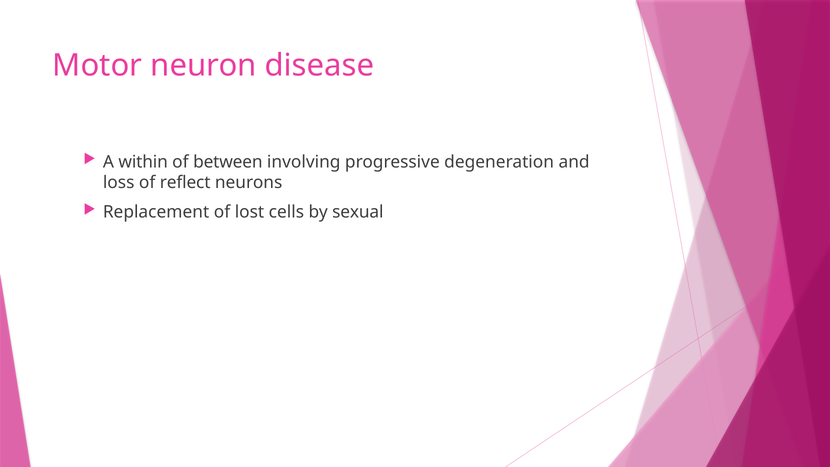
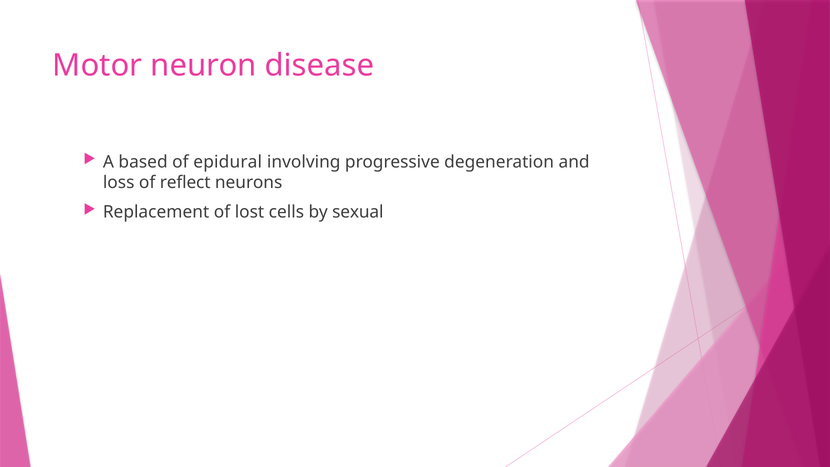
within: within -> based (143, 162)
between: between -> epidural (228, 162)
